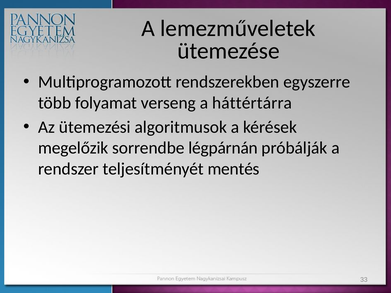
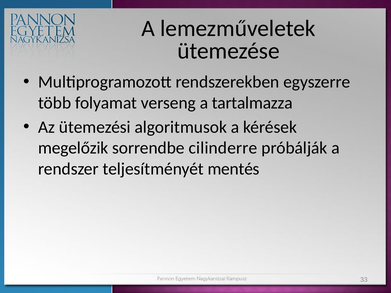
háttértárra: háttértárra -> tartalmazza (252, 103)
légpárnán: légpárnán -> cilinderre (223, 148)
